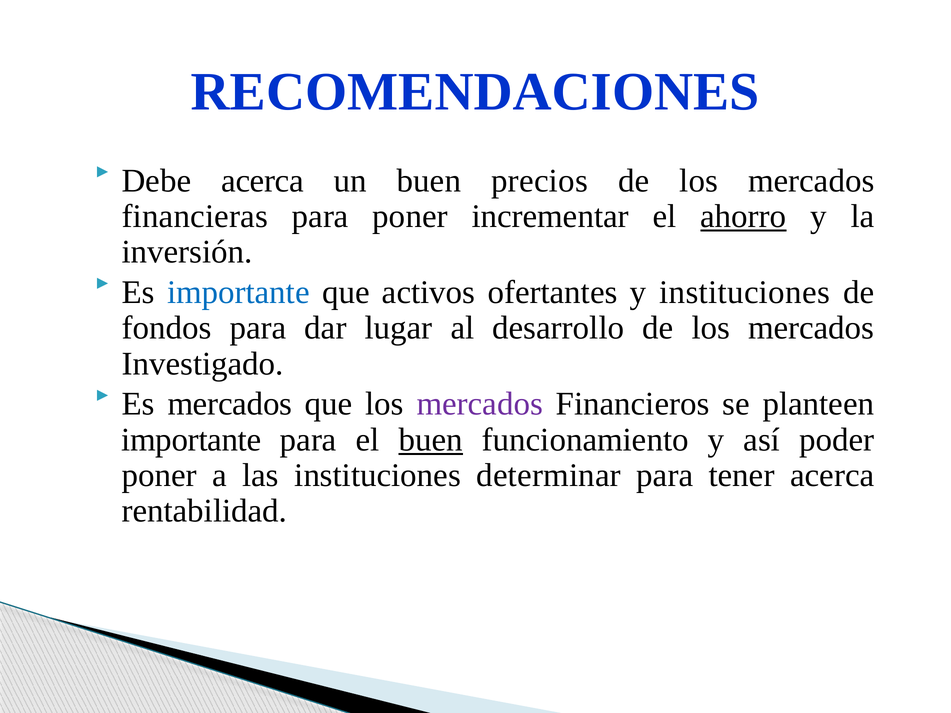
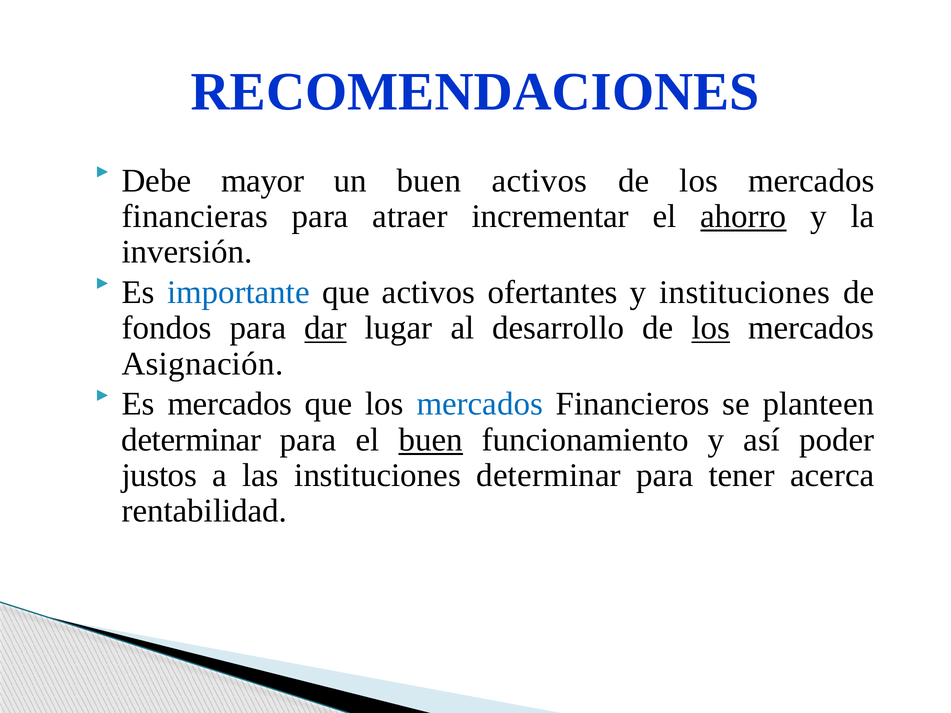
Debe acerca: acerca -> mayor (263, 181)
buen precios: precios -> activos (540, 181)
para poner: poner -> atraer (410, 217)
dar underline: none -> present (326, 328)
los underline: none -> present (711, 328)
Investigado: Investigado -> Asignación (202, 364)
mercados colour: purple -> blue (480, 404)
importante: importante -> determinar (191, 440)
poner: poner -> justos (159, 475)
